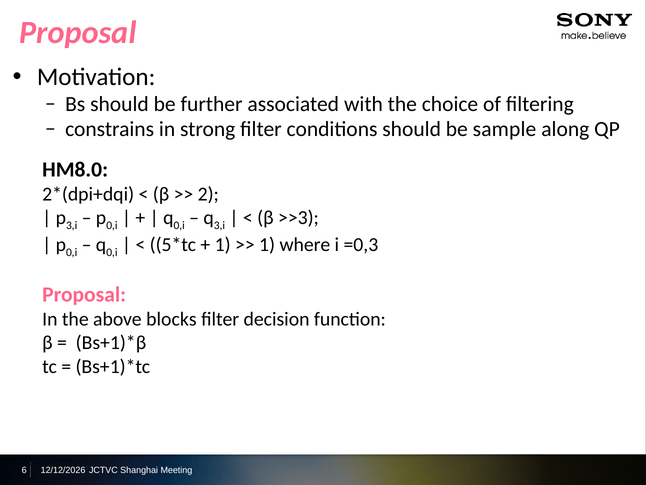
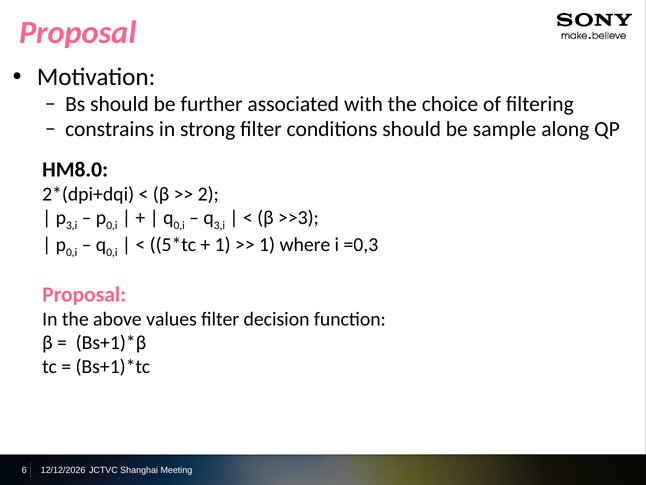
blocks: blocks -> values (171, 319)
